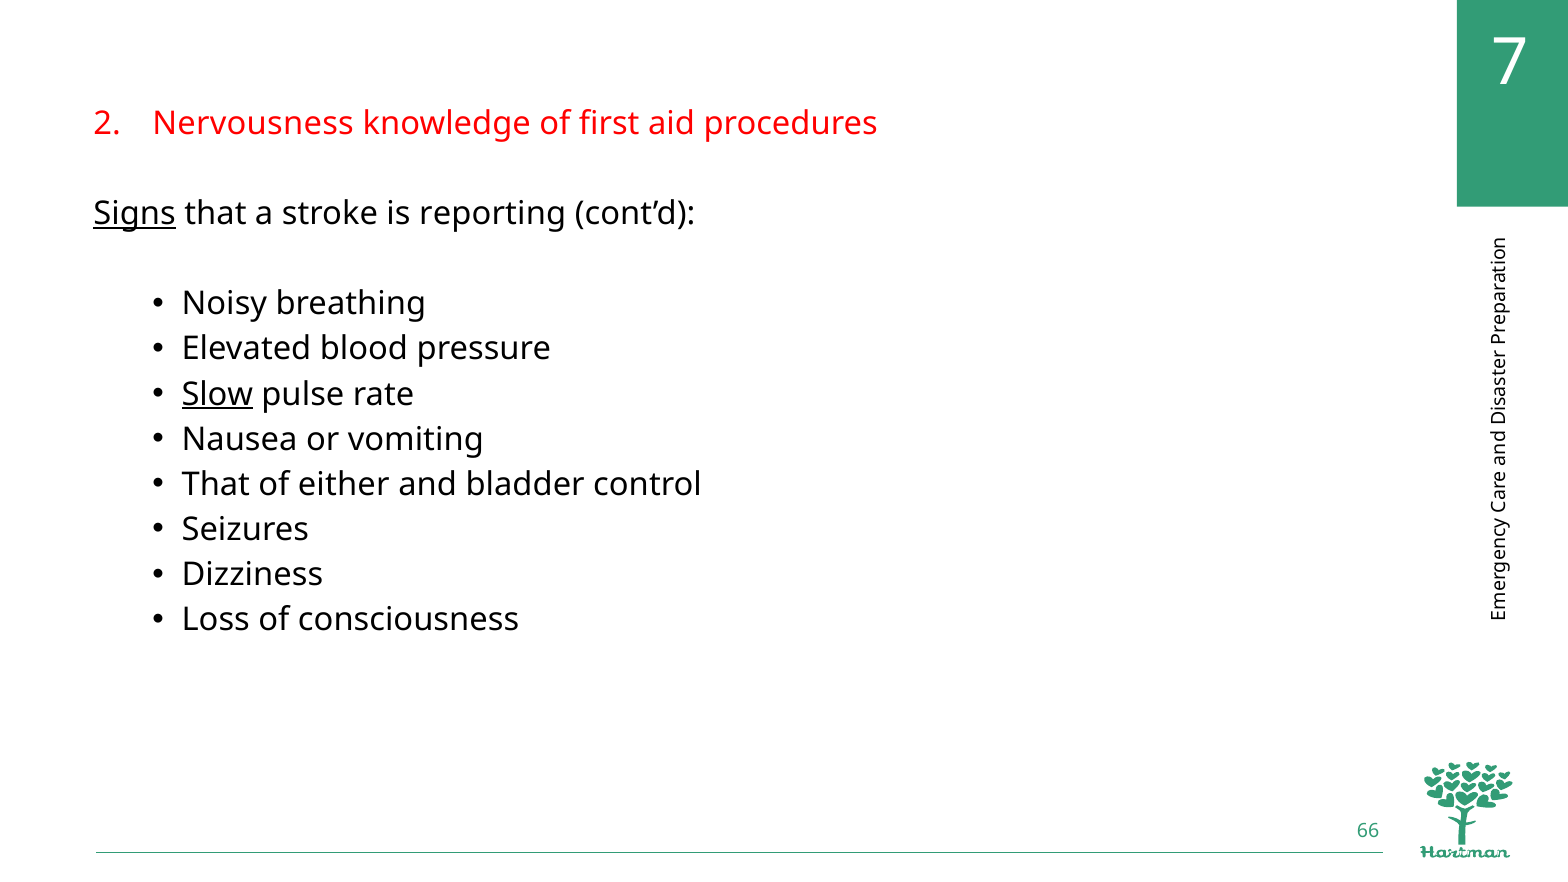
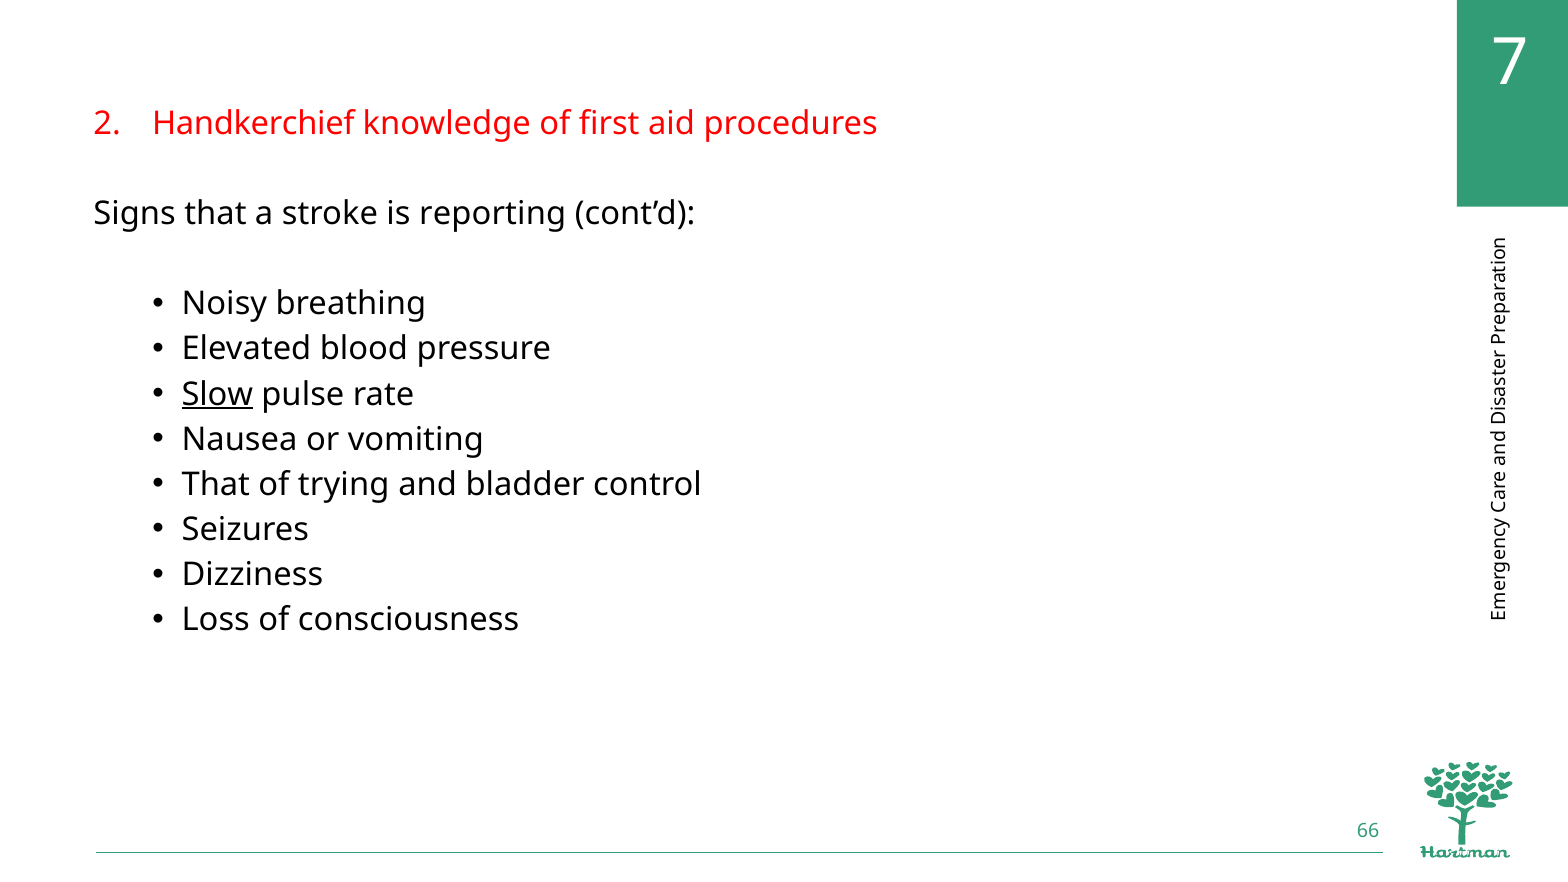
Nervousness: Nervousness -> Handkerchief (253, 124)
Signs underline: present -> none (135, 214)
either: either -> trying (344, 484)
